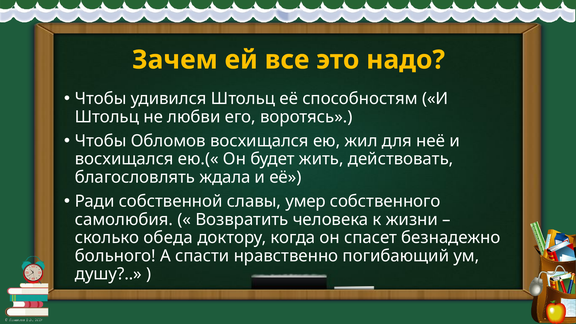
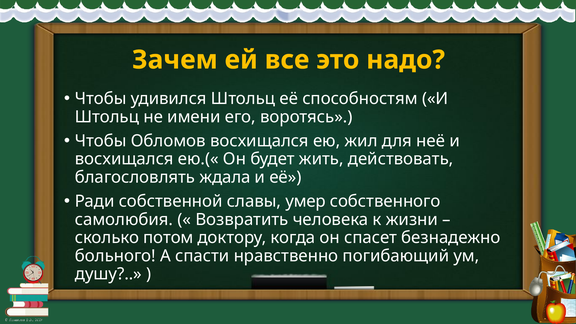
любви: любви -> имени (194, 117)
обеда: обеда -> потом (168, 238)
